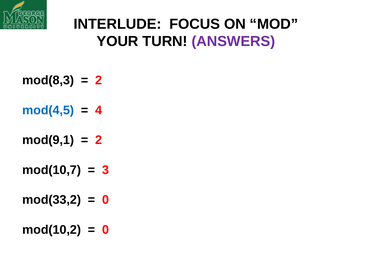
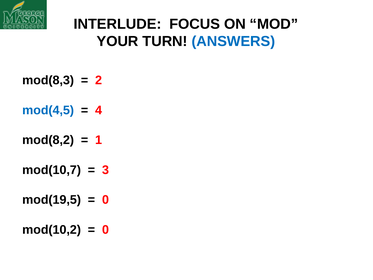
ANSWERS colour: purple -> blue (233, 41)
mod(9,1: mod(9,1 -> mod(8,2 (48, 140)
2: 2 -> 1 (99, 140)
mod(33,2: mod(33,2 -> mod(19,5 (52, 200)
